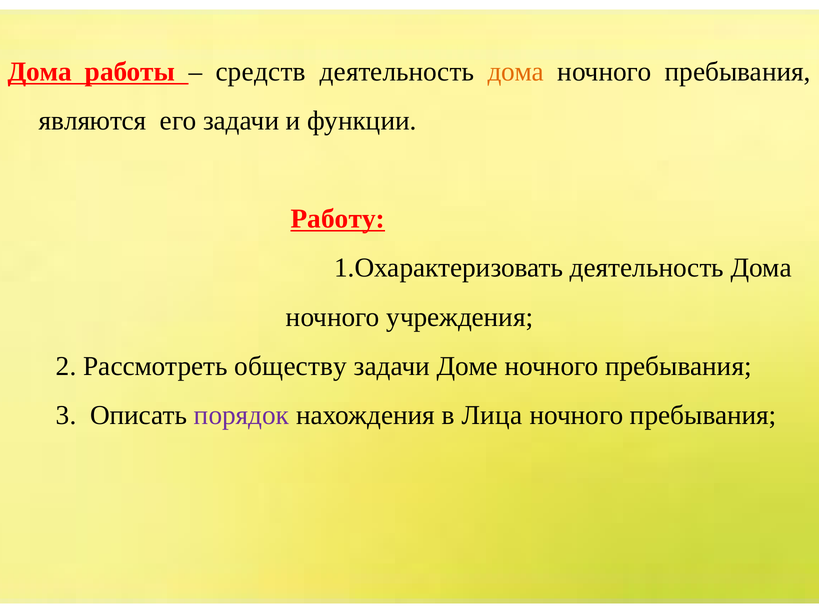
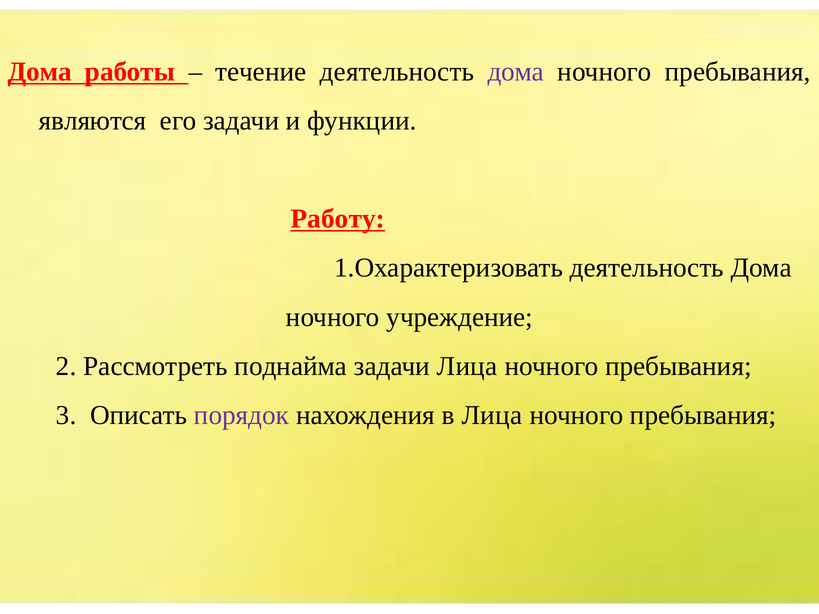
средств: средств -> течение (261, 72)
дома colour: orange -> purple (516, 72)
учреждения: учреждения -> учреждение (460, 317)
обществу: обществу -> поднайма (291, 366)
задачи Доме: Доме -> Лица (467, 366)
